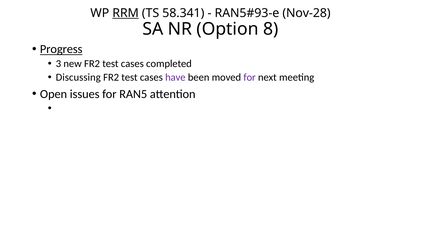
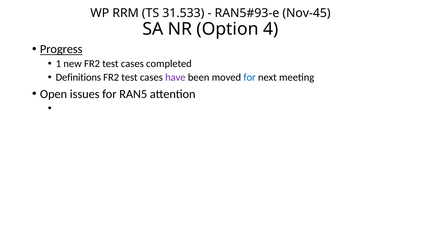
RRM underline: present -> none (126, 13)
58.341: 58.341 -> 31.533 (183, 13)
Nov-28: Nov-28 -> Nov-45 (307, 13)
8: 8 -> 4 (271, 29)
3: 3 -> 1 (58, 64)
Discussing: Discussing -> Definitions (78, 77)
for colour: purple -> blue (250, 77)
